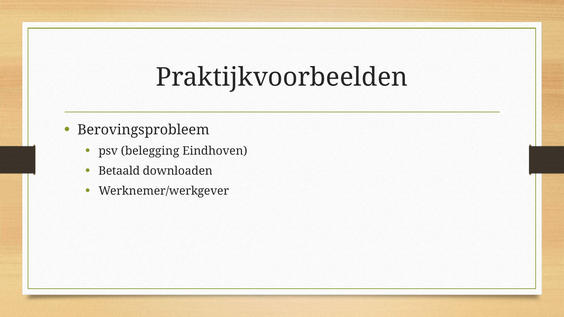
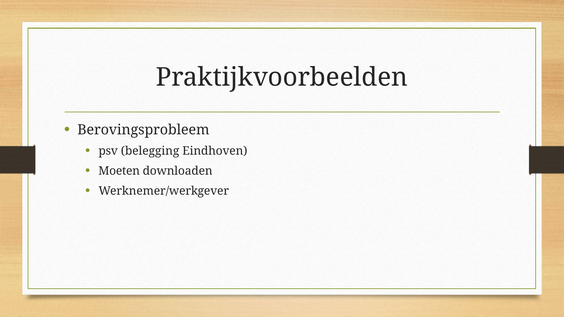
Betaald: Betaald -> Moeten (119, 171)
